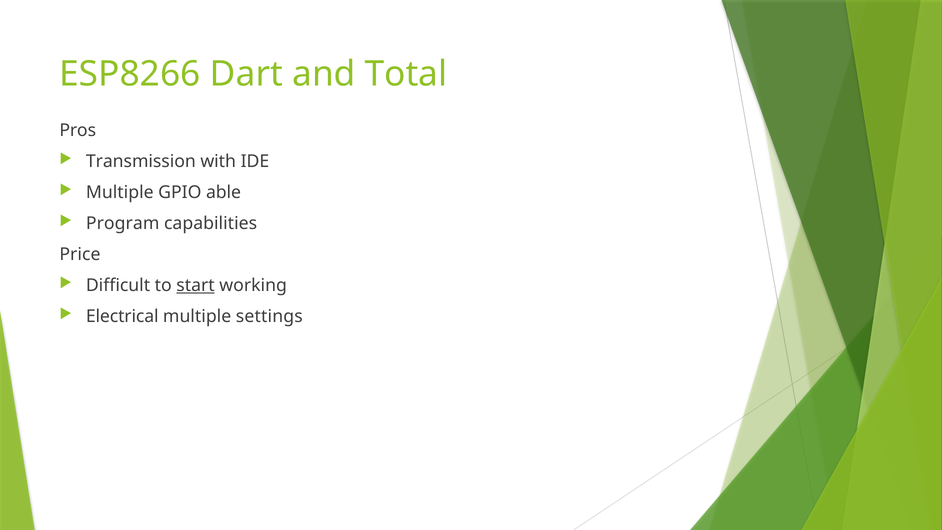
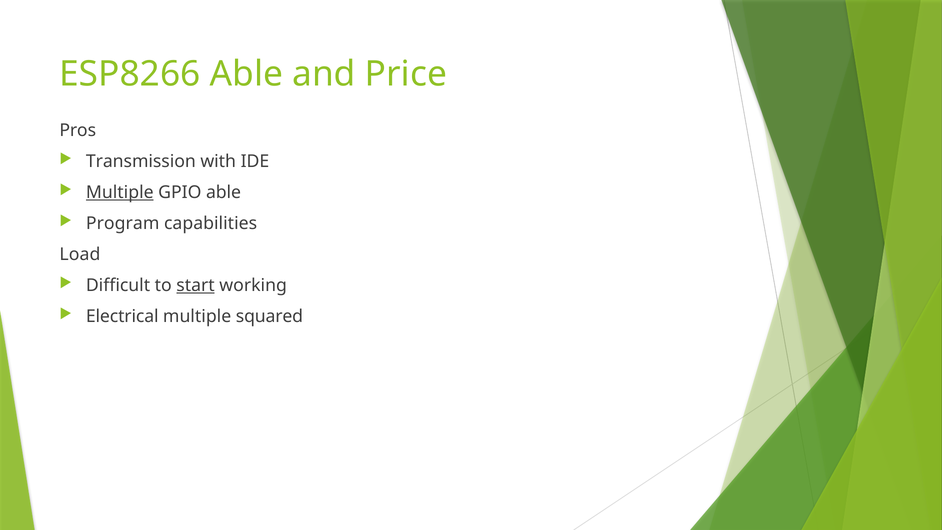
ESP8266 Dart: Dart -> Able (246, 74)
Total: Total -> Price (406, 74)
Multiple underline: none -> present (120, 192)
Price: Price -> Load (80, 254)
settings: settings -> squared (269, 316)
